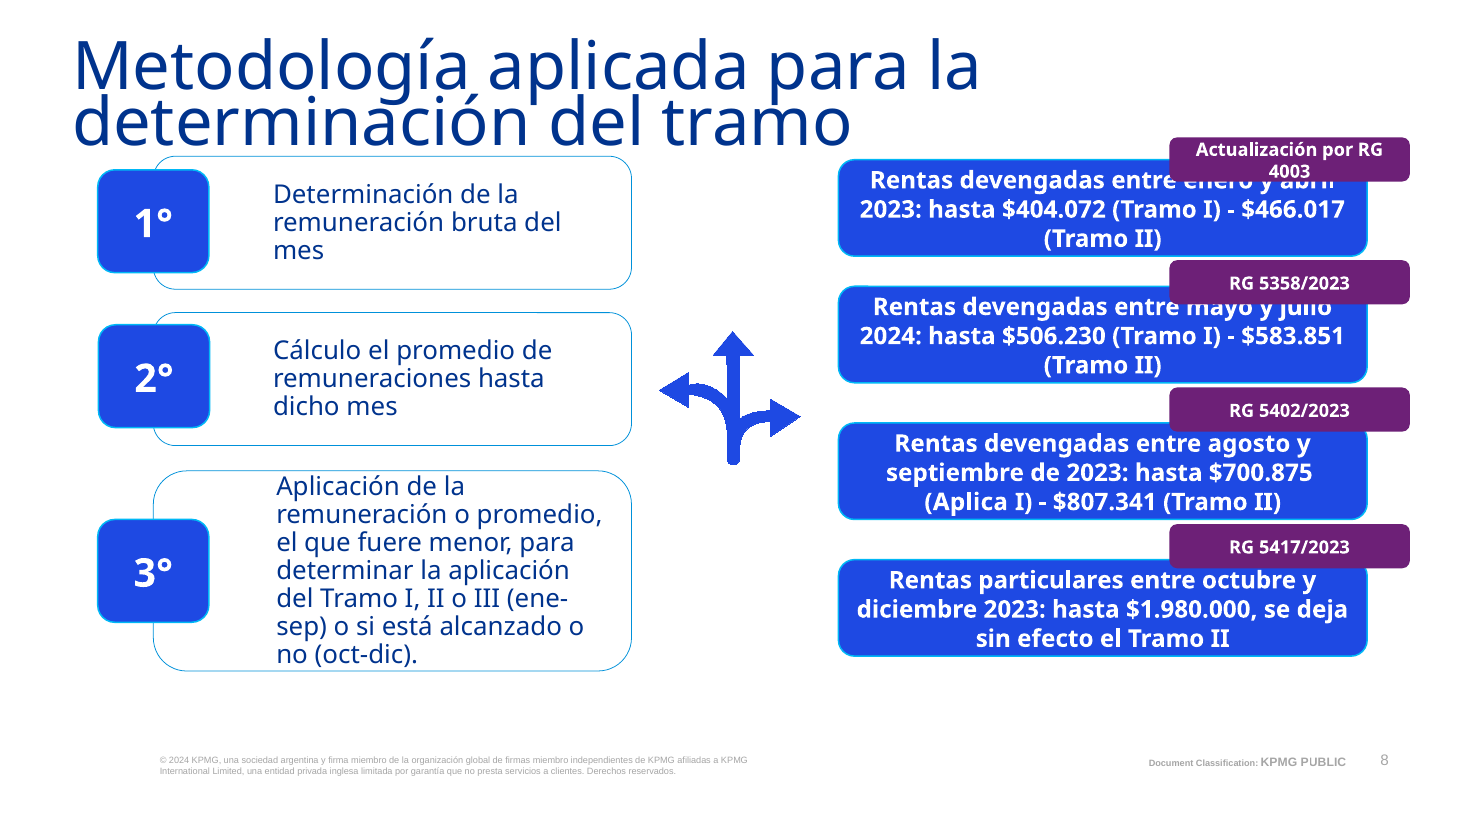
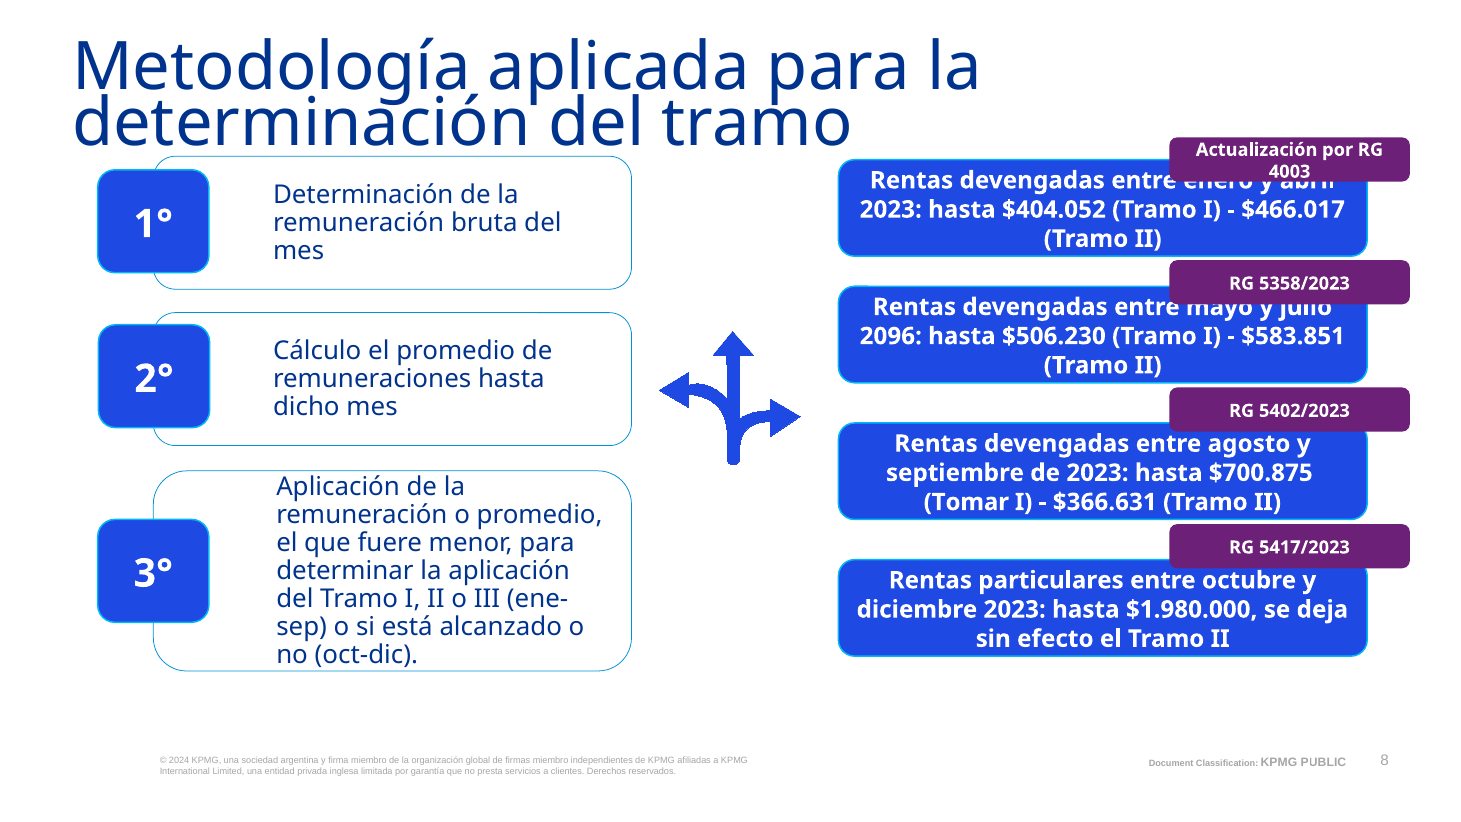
$404.072: $404.072 -> $404.052 (1054, 210)
2024: 2024 -> 2096 (891, 336)
Aplica: Aplica -> Tomar (966, 502)
$807.341: $807.341 -> $366.631 (1105, 502)
